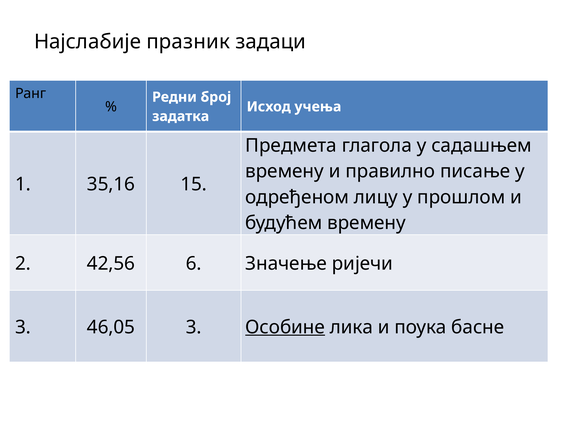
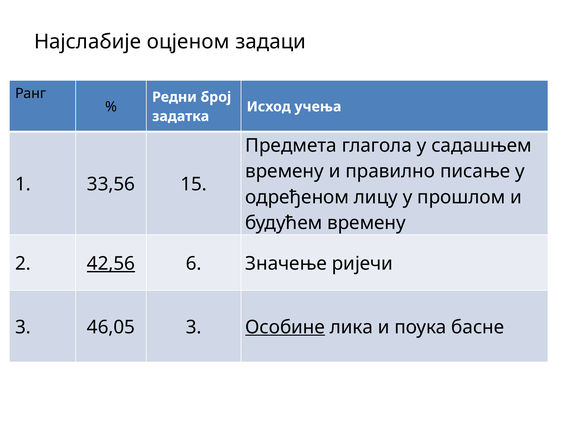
празник: празник -> оцјеном (188, 42)
35,16: 35,16 -> 33,56 (111, 184)
42,56 underline: none -> present (111, 264)
